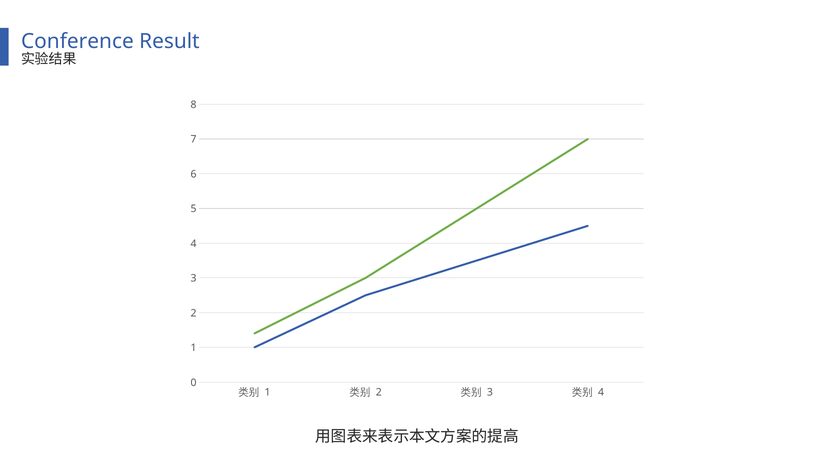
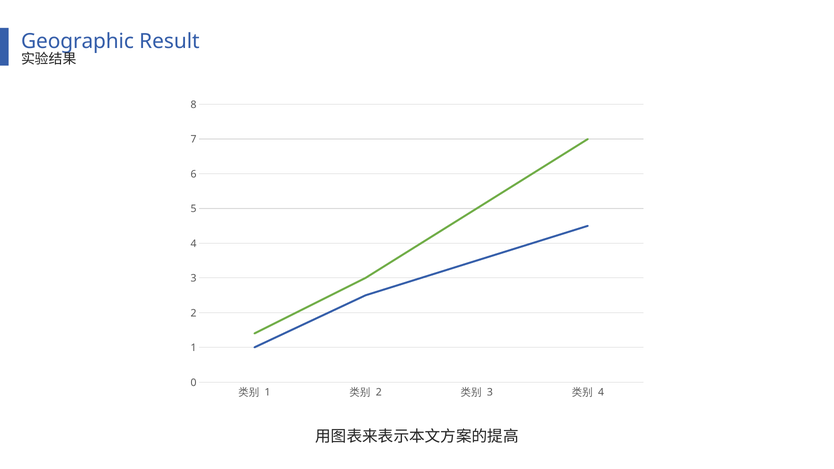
Conference: Conference -> Geographic (77, 41)
